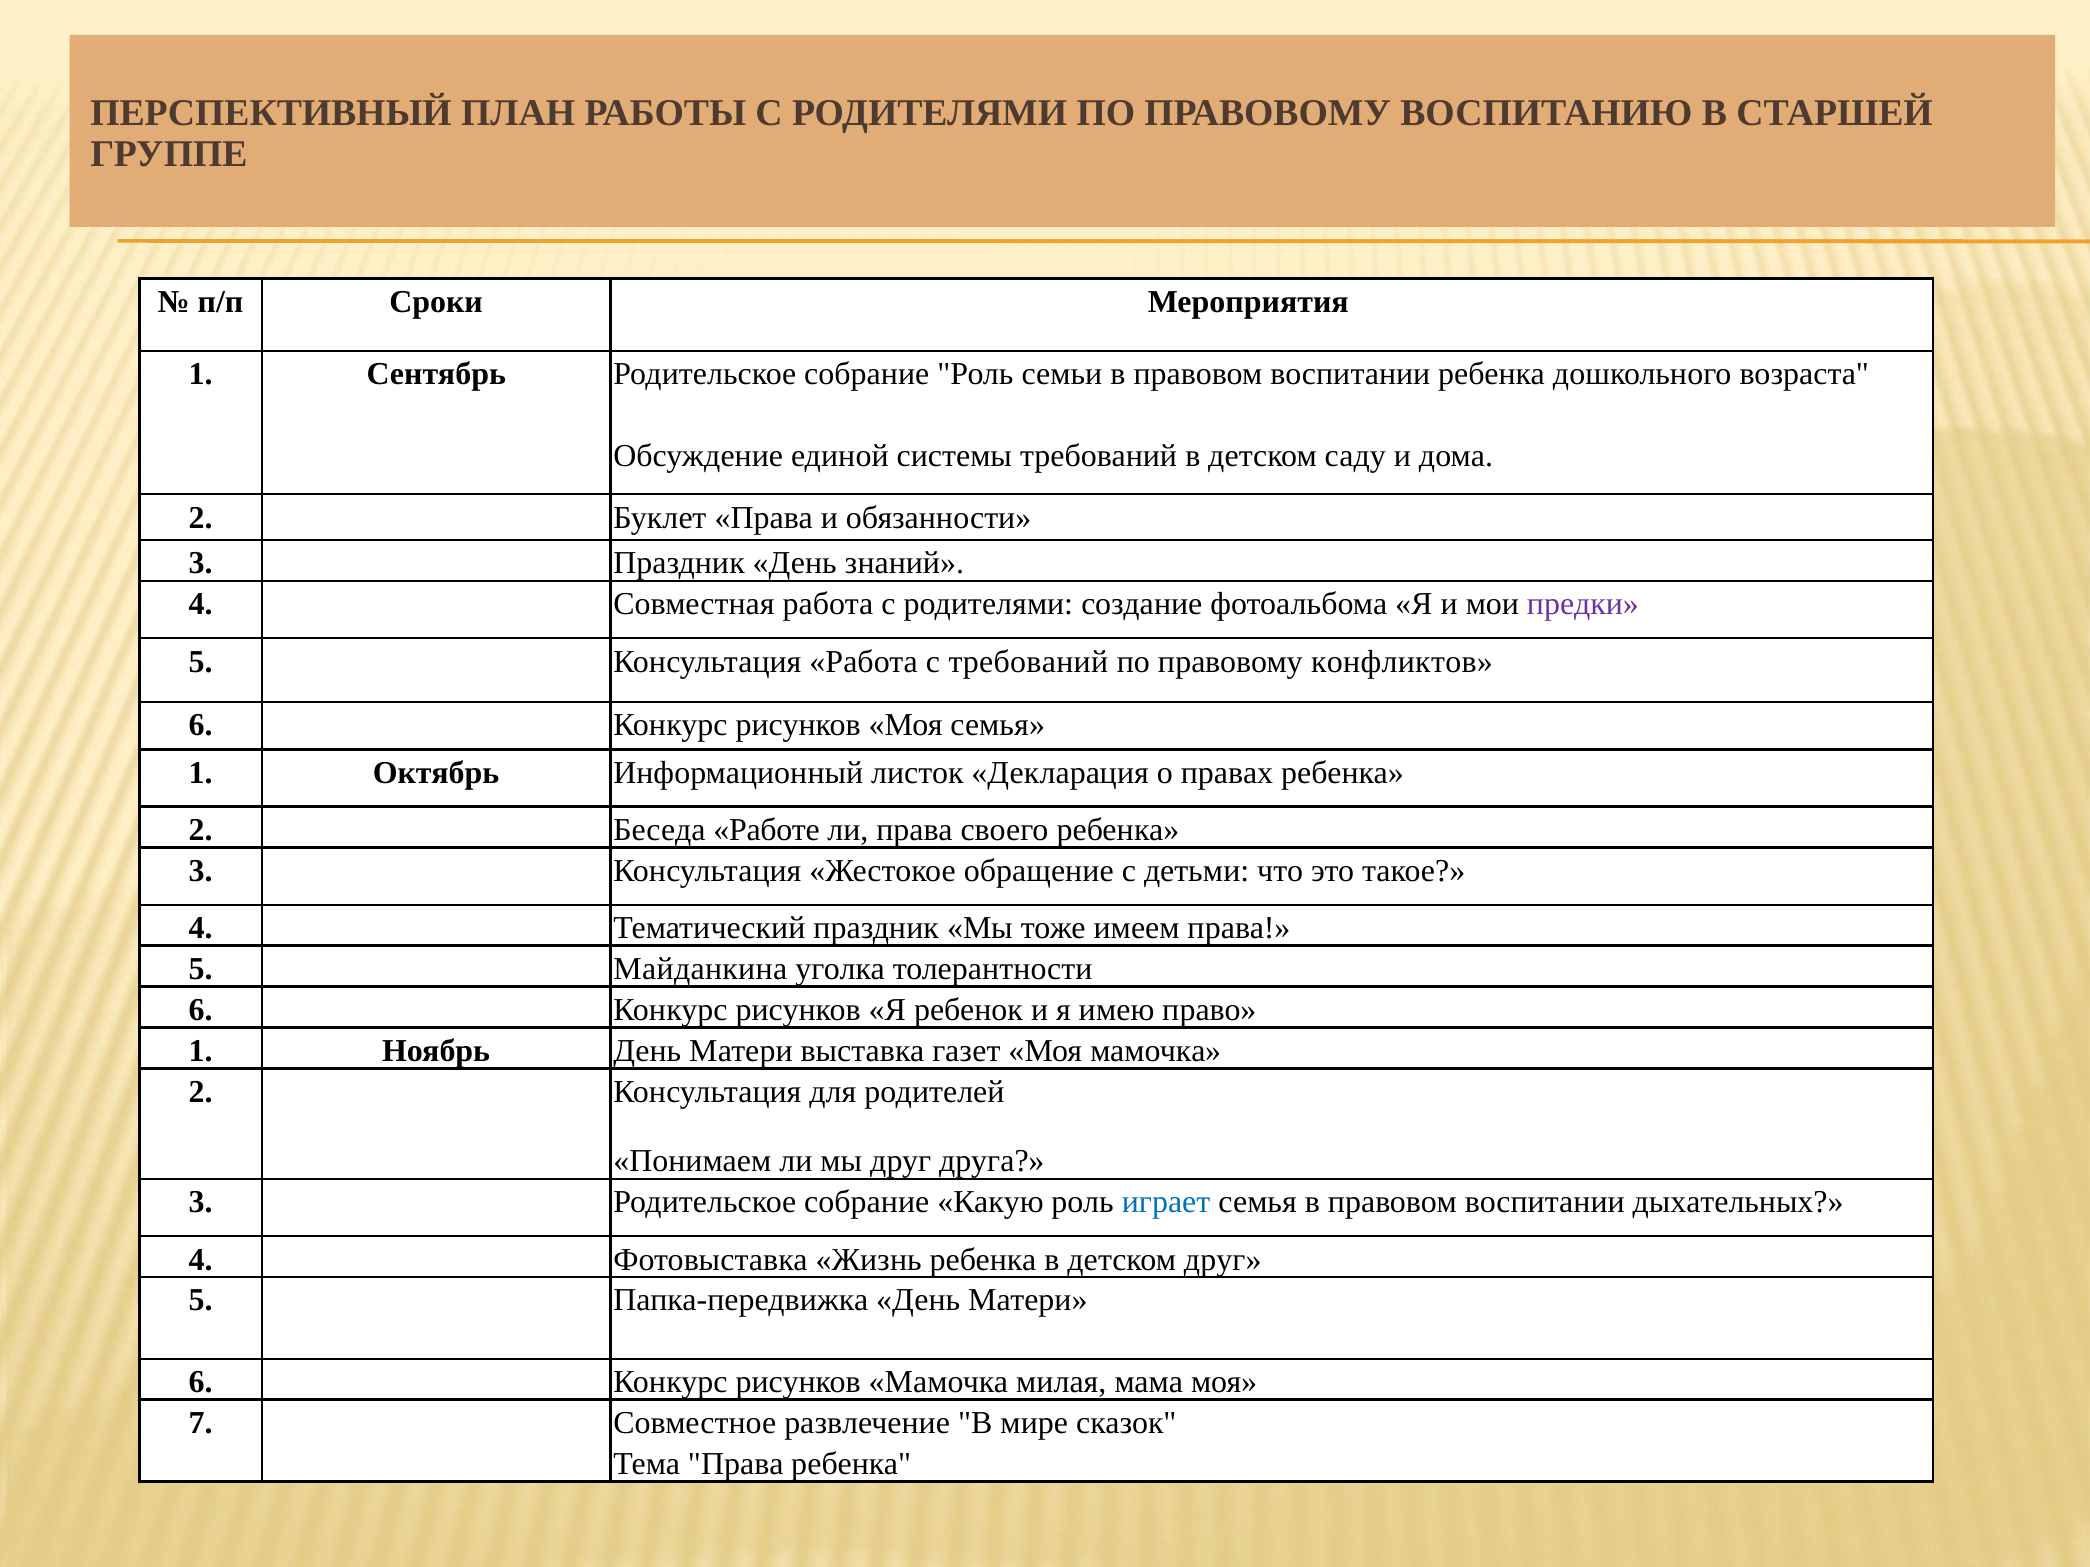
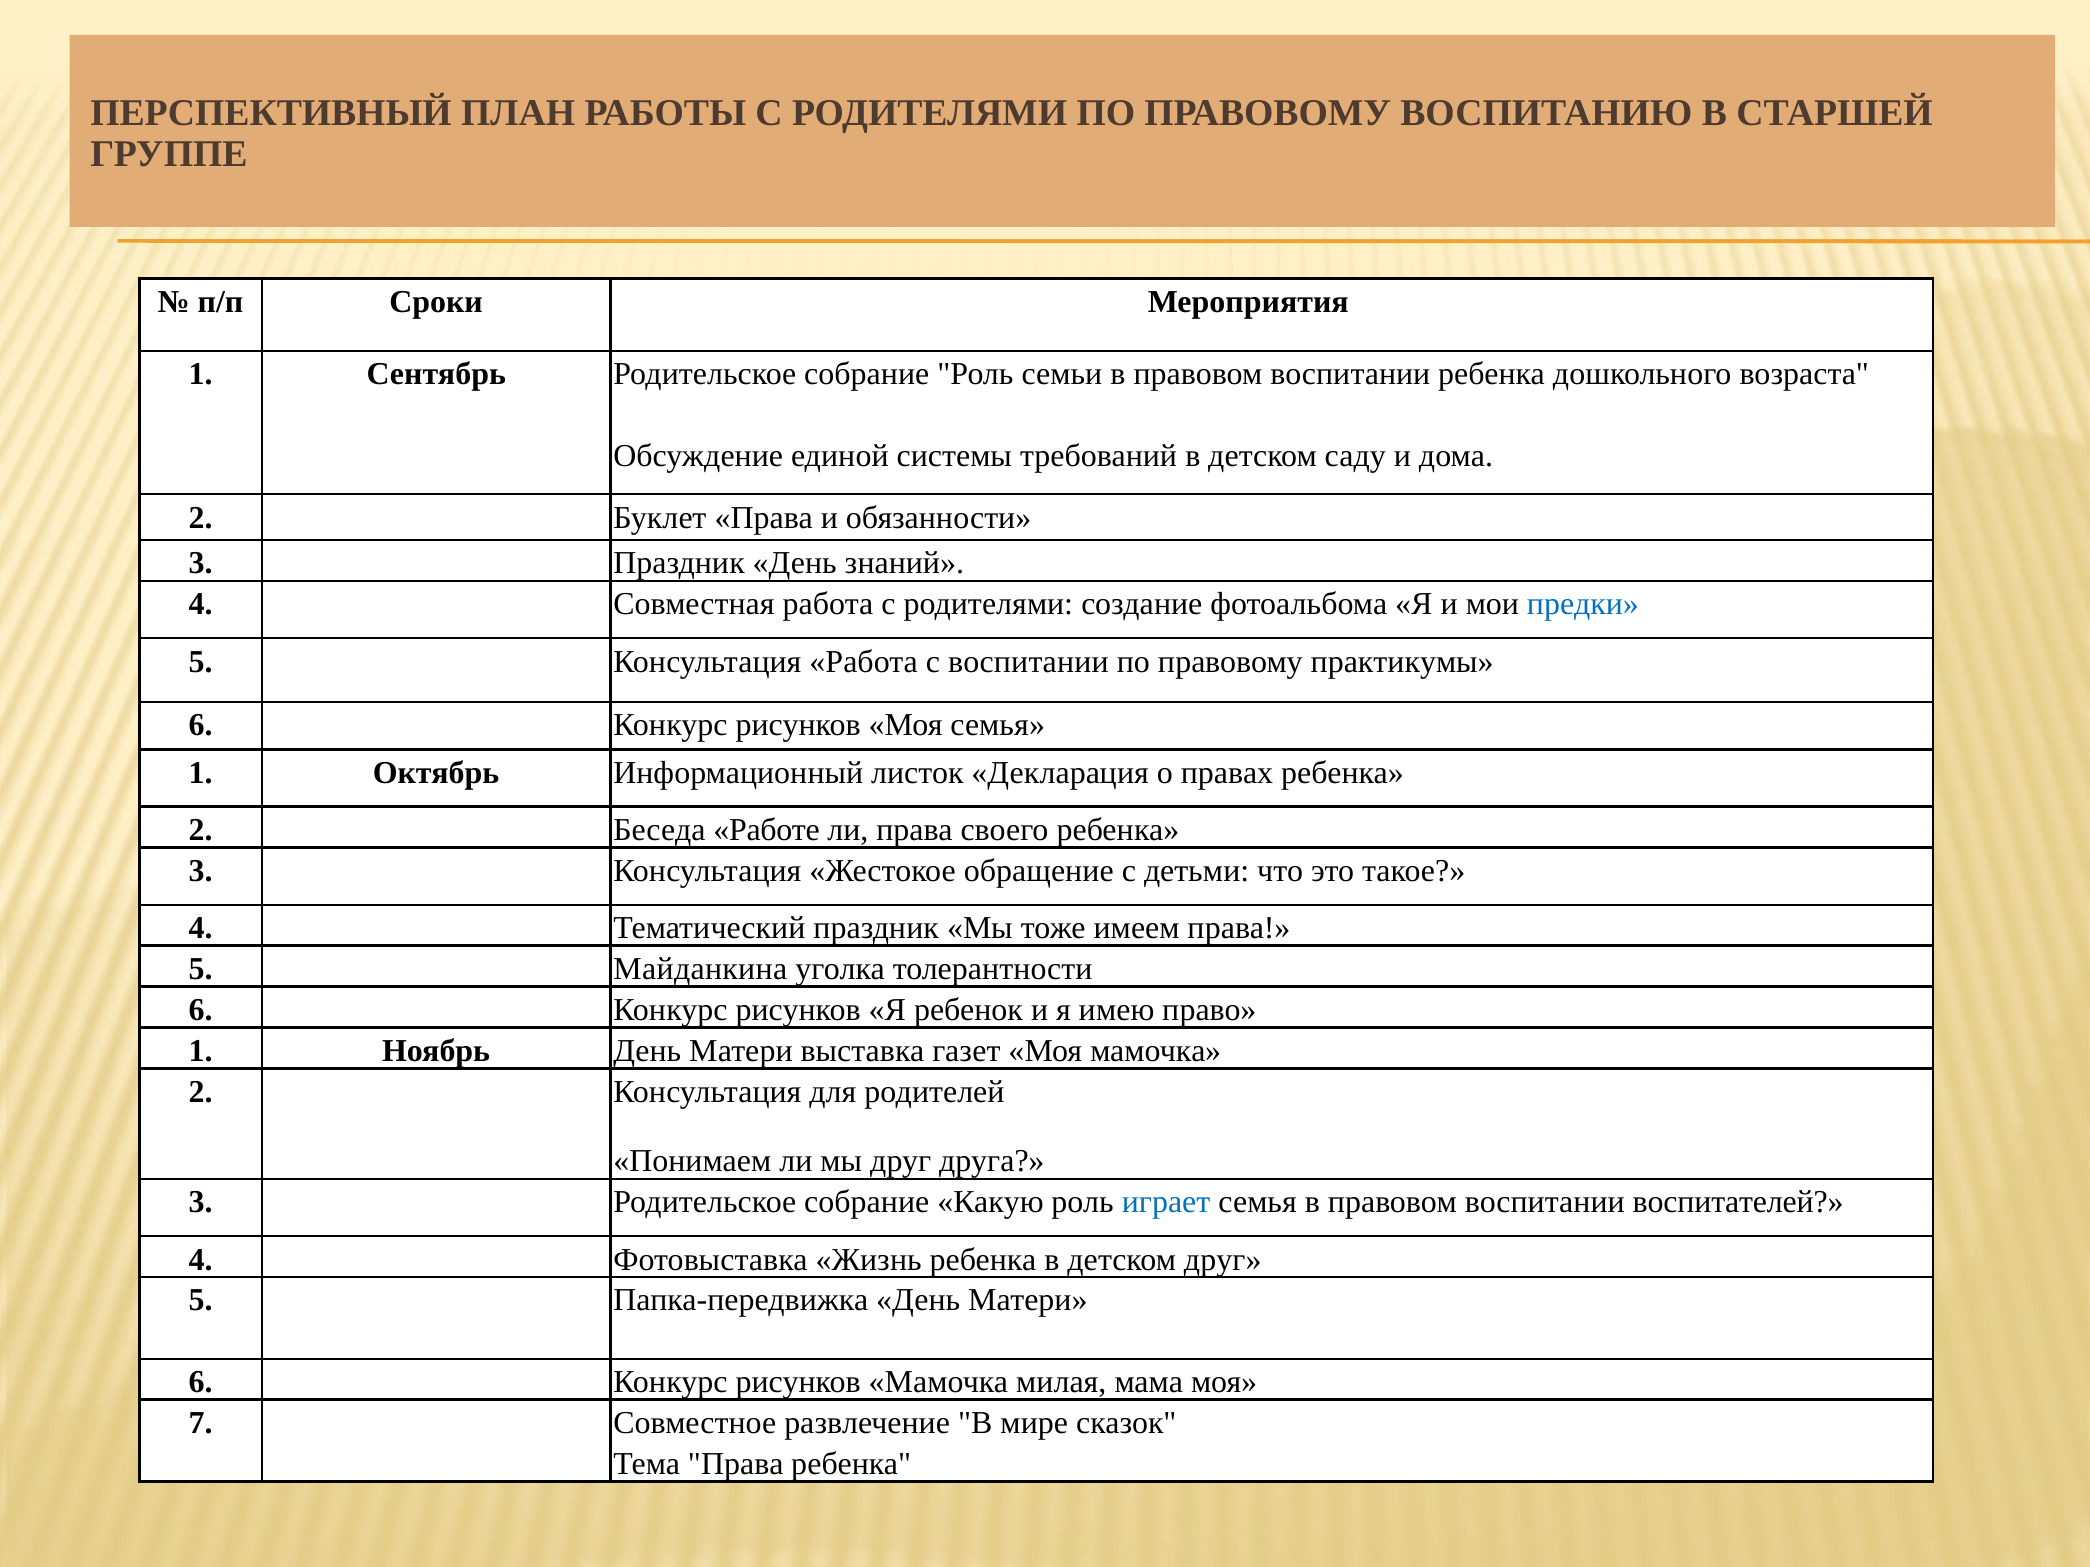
предки colour: purple -> blue (1583, 604)
с требований: требований -> воспитании (1028, 662)
конфликтов: конфликтов -> практикумы (1402, 662)
дыхательных: дыхательных -> воспитателей (1738, 1203)
